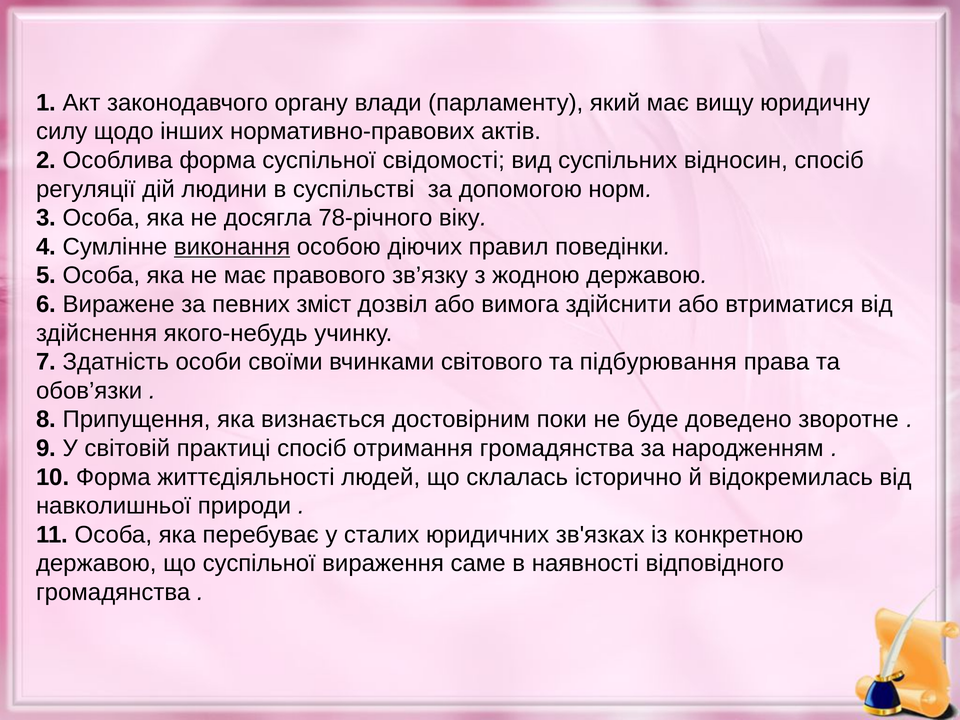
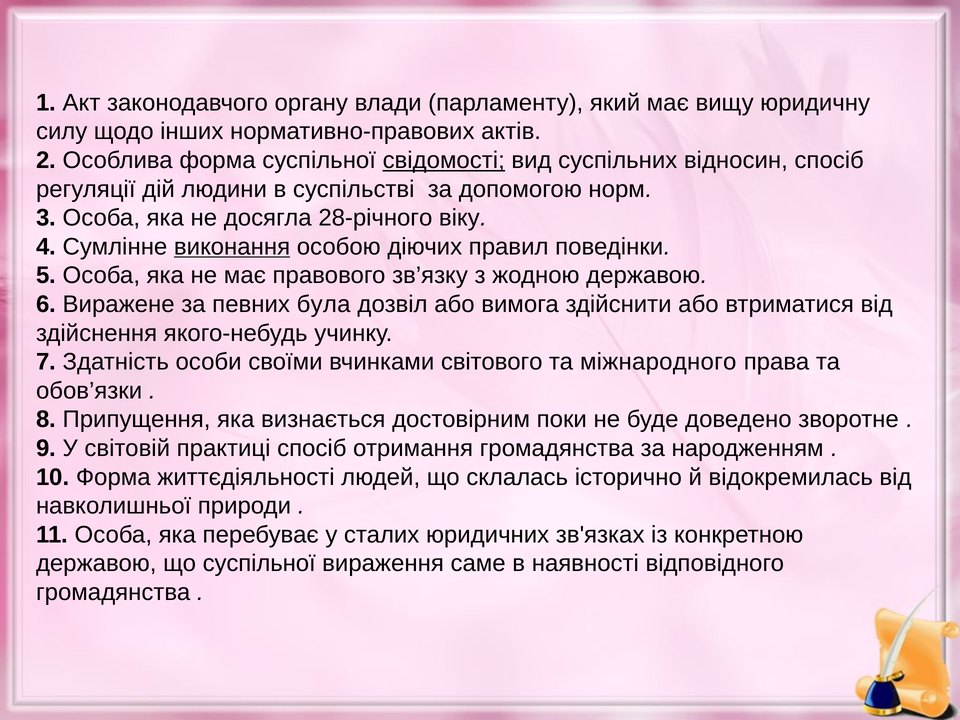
свідомості underline: none -> present (444, 160)
78-річного: 78-річного -> 28-річного (375, 218)
зміст: зміст -> була (324, 304)
підбурювання: підбурювання -> міжнародного (658, 362)
